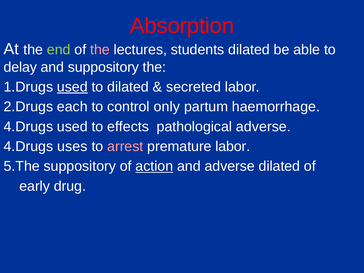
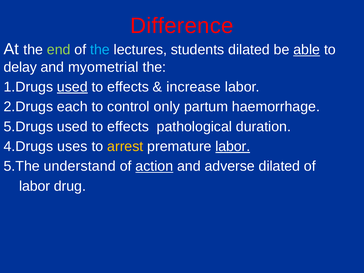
Absorption: Absorption -> Difference (182, 26)
the colour: pink -> light blue (100, 50)
able underline: none -> present (307, 50)
and suppository: suppository -> myometrial (103, 67)
dilated: dilated -> effects (128, 87)
secreted: secreted -> increase (194, 87)
4.Drugs: 4.Drugs -> 5.Drugs (28, 127)
pathological adverse: adverse -> duration (263, 127)
arrest colour: pink -> yellow (125, 146)
labor underline: none -> present (233, 146)
5.The suppository: suppository -> understand (80, 166)
early: early -> labor (35, 186)
